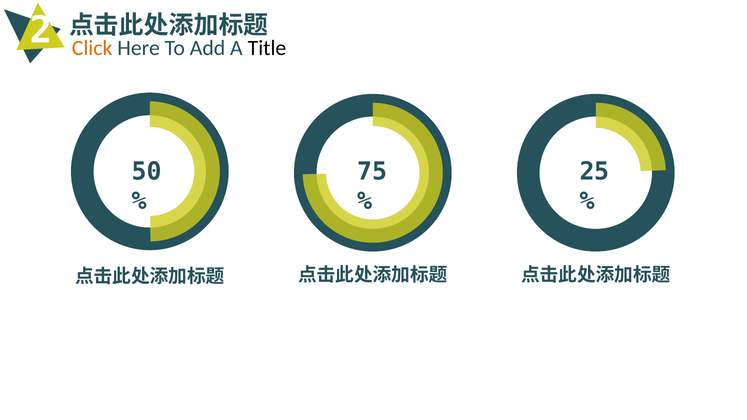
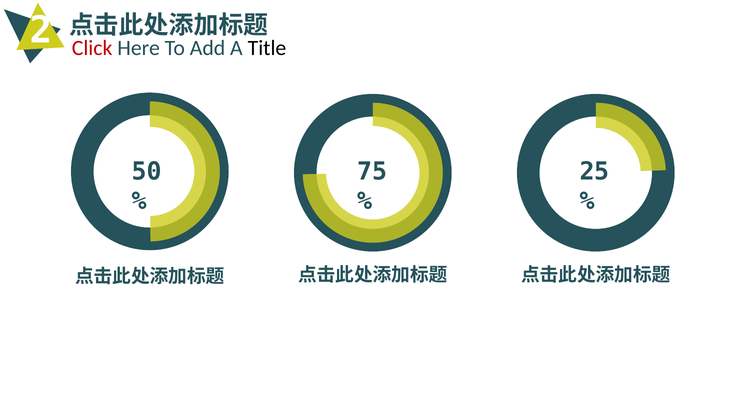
Click colour: orange -> red (92, 48)
